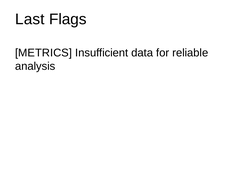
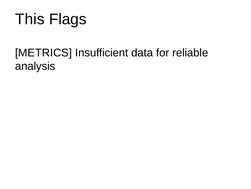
Last: Last -> This (30, 19)
